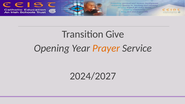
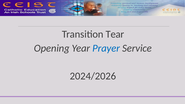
Give: Give -> Tear (115, 34)
Prayer colour: orange -> blue (106, 48)
2024/2027: 2024/2027 -> 2024/2026 (93, 76)
